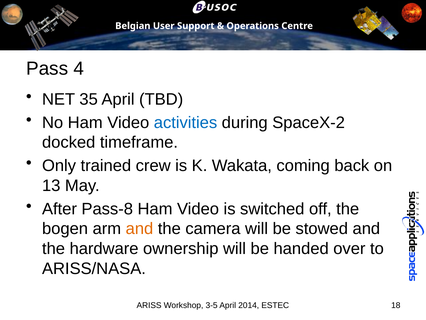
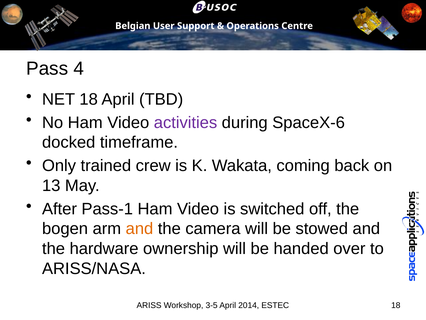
NET 35: 35 -> 18 (89, 99)
activities colour: blue -> purple (186, 122)
SpaceX-2: SpaceX-2 -> SpaceX-6 (309, 122)
Pass-8: Pass-8 -> Pass-1 (107, 209)
